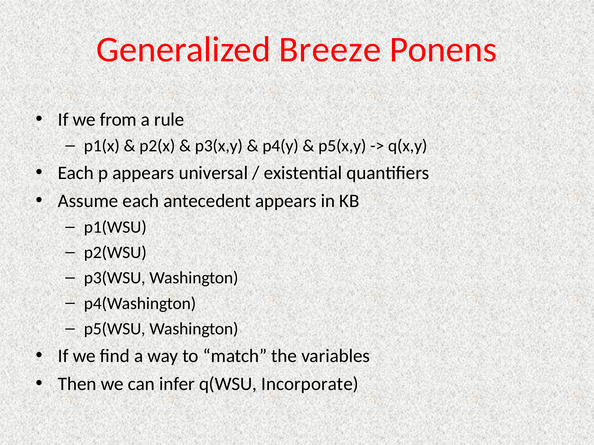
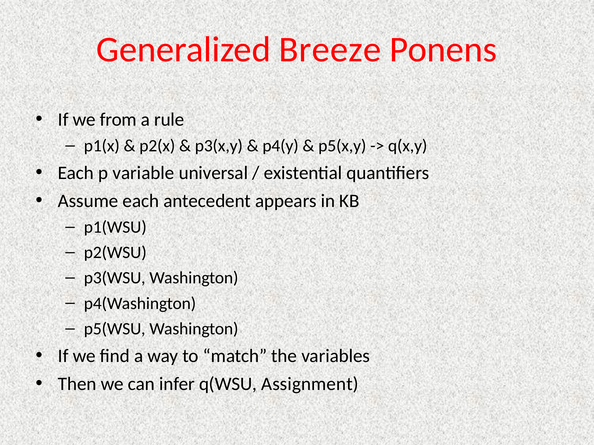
p appears: appears -> variable (143, 173)
Incorporate: Incorporate -> Assignment (310, 384)
